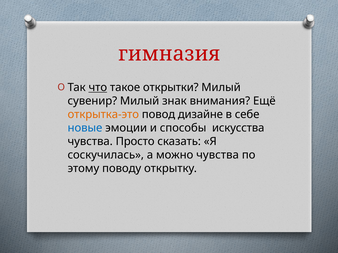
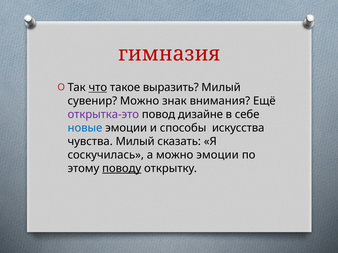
открытки: открытки -> выразить (171, 88)
сувенир Милый: Милый -> Можно (140, 101)
открытка-это colour: orange -> purple (103, 115)
чувства Просто: Просто -> Милый (135, 142)
можно чувства: чувства -> эмоции (218, 155)
поводу underline: none -> present (122, 169)
